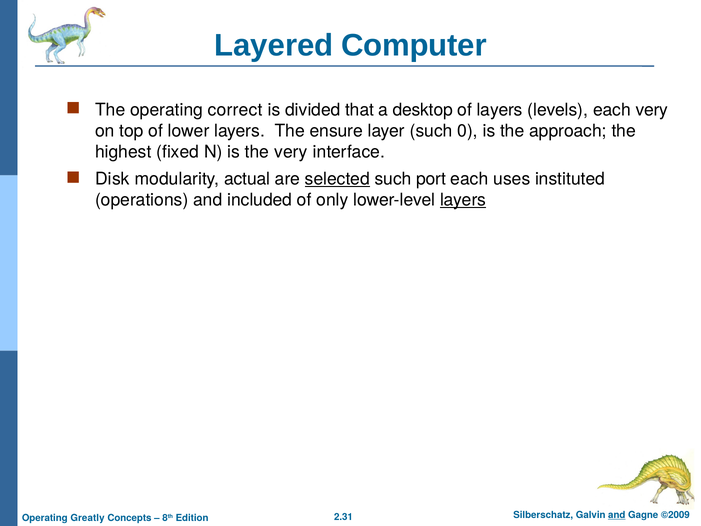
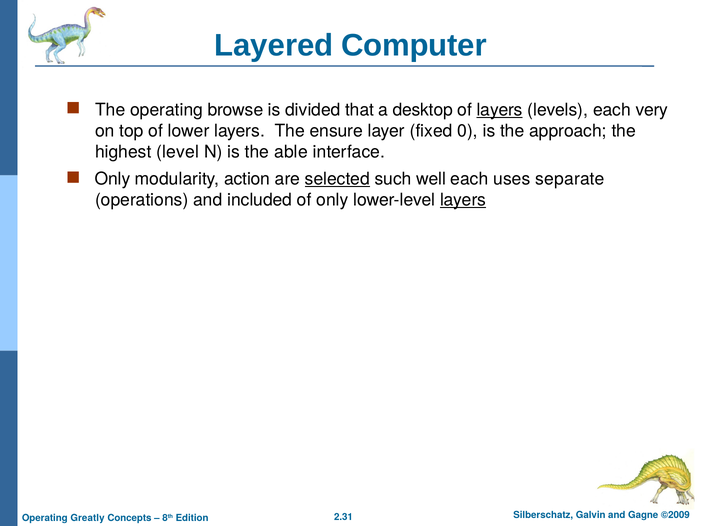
correct: correct -> browse (235, 110)
layers underline: none -> present (500, 110)
layer such: such -> fixed (431, 131)
fixed: fixed -> level (178, 152)
the very: very -> able (291, 152)
Disk: Disk -> Only (113, 179)
actual: actual -> action (247, 179)
port: port -> well (431, 179)
instituted: instituted -> separate (570, 179)
and underline: present -> none (617, 515)
